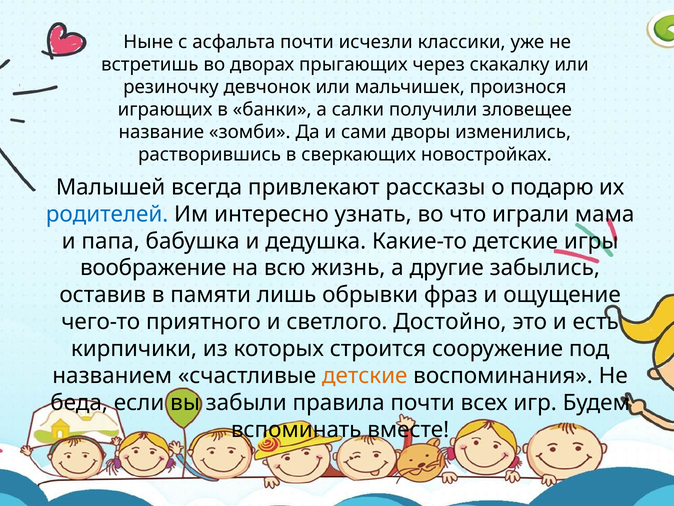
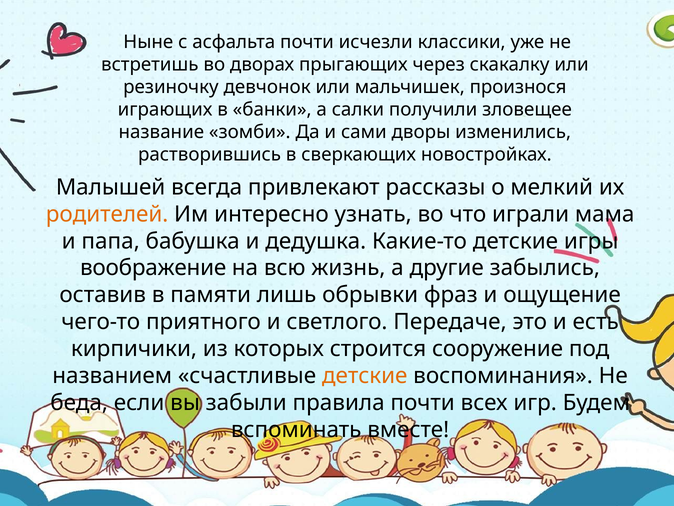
подарю: подарю -> мелкий (552, 187)
родителей colour: blue -> orange (107, 214)
Достойно: Достойно -> Передаче (450, 322)
